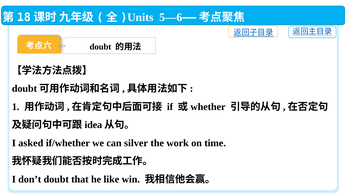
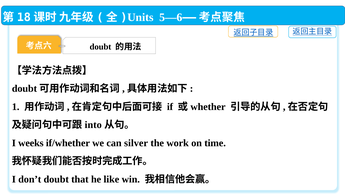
idea: idea -> into (93, 125)
asked: asked -> weeks (31, 143)
